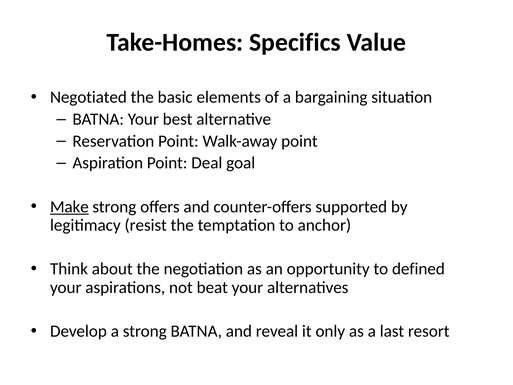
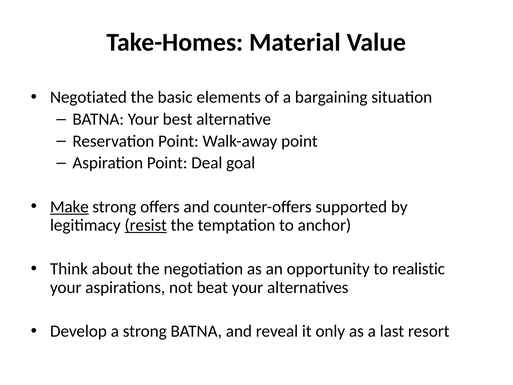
Specifics: Specifics -> Material (295, 42)
resist underline: none -> present (146, 225)
defined: defined -> realistic (418, 269)
